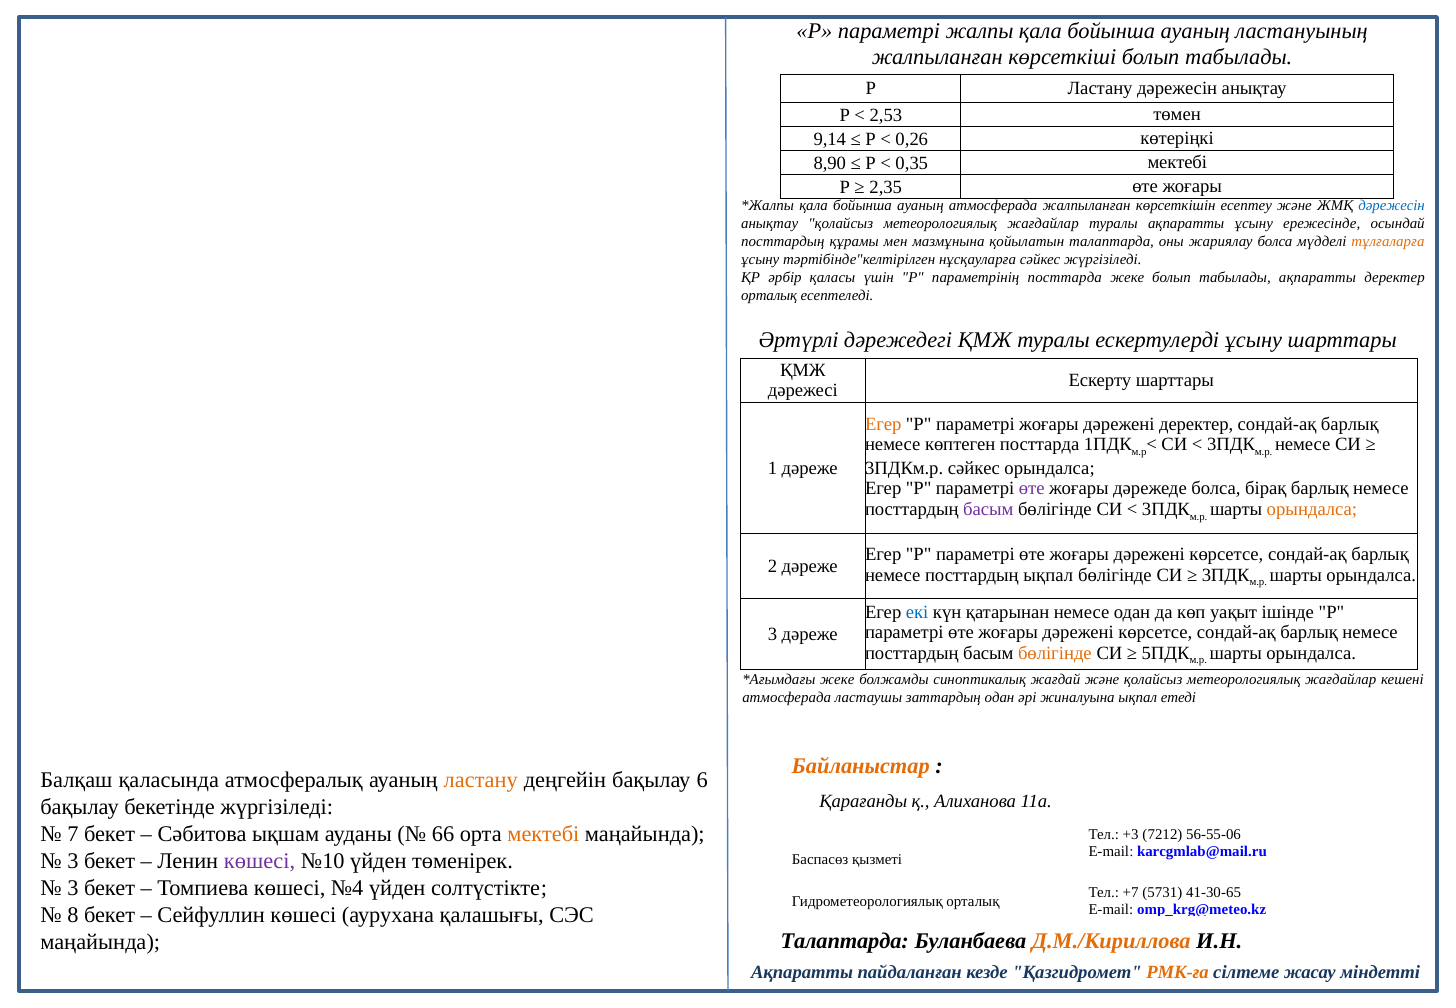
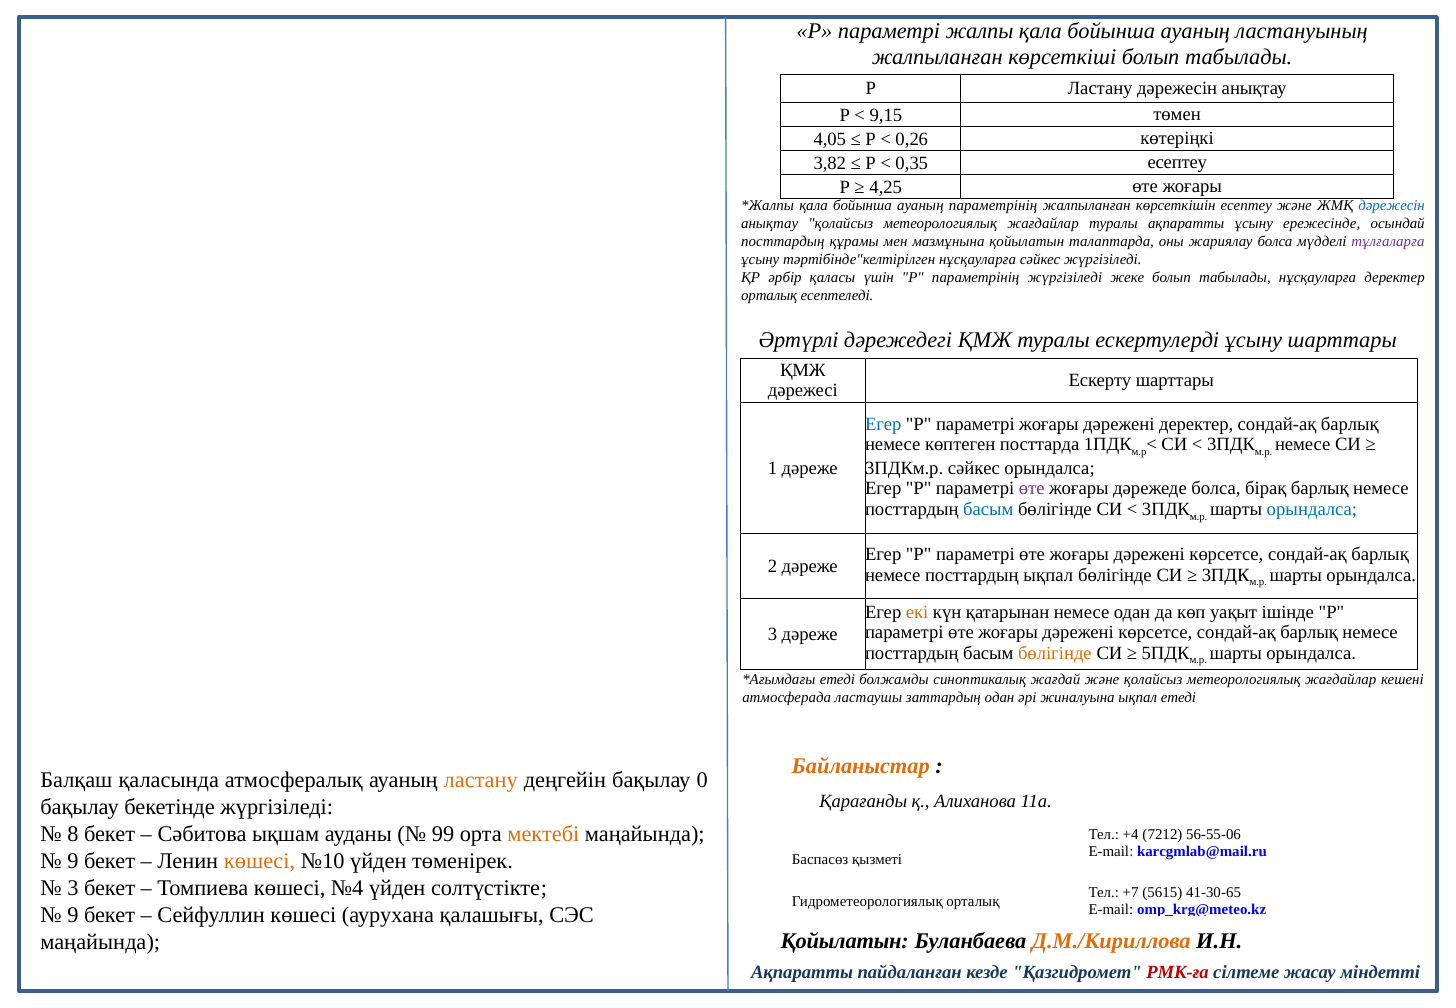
2,53: 2,53 -> 9,15 (886, 115)
9,14: 9,14 -> 4,05 (830, 139)
8,90: 8,90 -> 3,82 (830, 163)
0,35 мектебі: мектебі -> есептеу (1177, 162)
2,35: 2,35 -> 4,25 (886, 187)
ауаның атмосферада: атмосферада -> параметрінің (993, 206)
тұлғаларға colour: orange -> purple (1388, 242)
параметрінің посттарда: посттарда -> жүргізіледі (1065, 277)
табылады ақпаратты: ақпаратты -> нұсқауларға (1318, 277)
Егер colour: orange -> blue (883, 424)
басым colour: purple -> blue (988, 509)
орындалса colour: orange -> blue (1312, 509)
екі colour: blue -> orange (917, 612)
жеке: жеке -> етеді (837, 680)
6: 6 -> 0 (702, 780)
7: 7 -> 8 (73, 834)
66: 66 -> 99 (443, 834)
+3: +3 -> +4 (1131, 835)
3: 3 -> 9 (73, 861)
көшесі colour: purple -> orange (260, 861)
5731: 5731 -> 5615 (1162, 893)
8: 8 -> 9 (73, 915)
Талаптарда: Талаптарда -> Қойылатын (845, 941)
РМК-ға colour: orange -> red (1178, 972)
